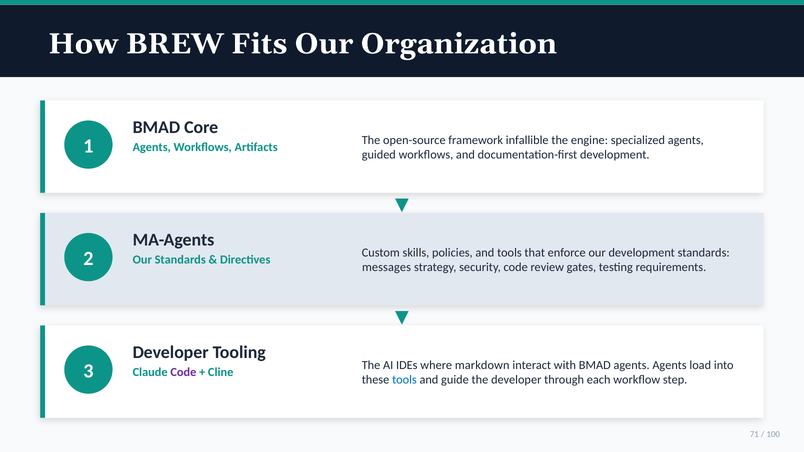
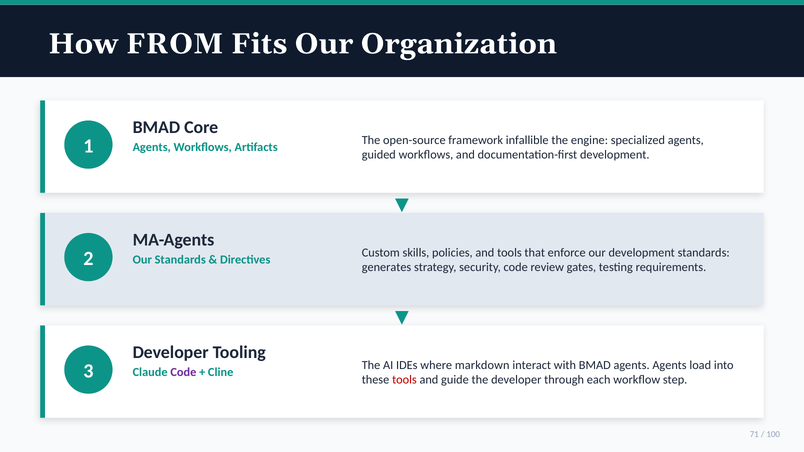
BREW: BREW -> FROM (174, 44)
messages: messages -> generates (387, 268)
tools colour: blue -> red (404, 380)
